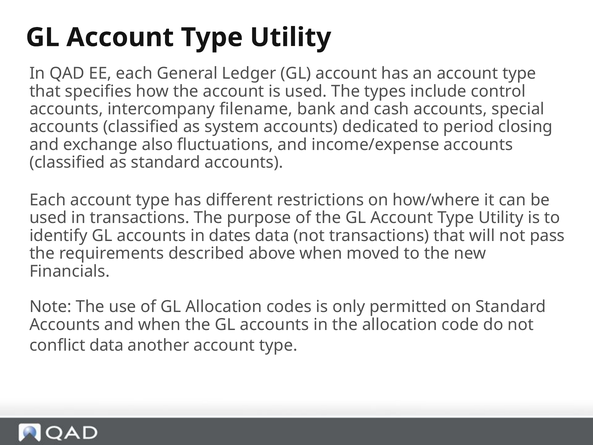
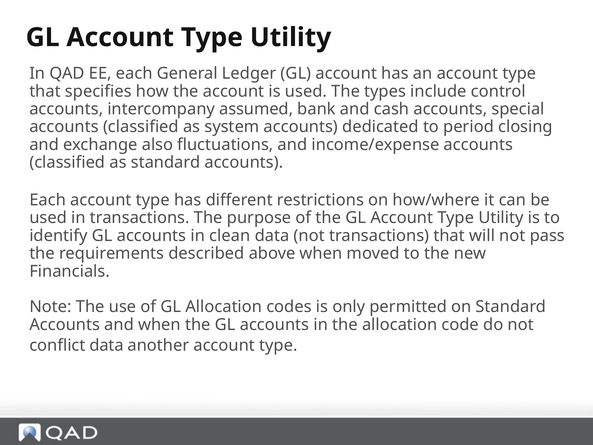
filename: filename -> assumed (256, 109)
dates: dates -> clean (230, 236)
